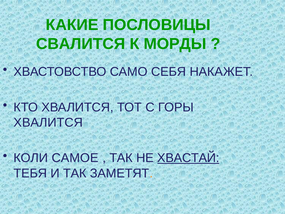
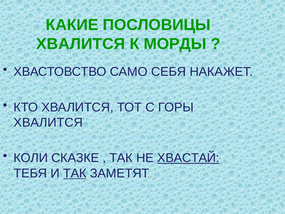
СВАЛИТСЯ: СВАЛИТСЯ -> ХВАЛИТСЯ (81, 44)
САМОЕ: САМОЕ -> СКАЗКЕ (75, 158)
ТАК underline: none -> present (75, 173)
